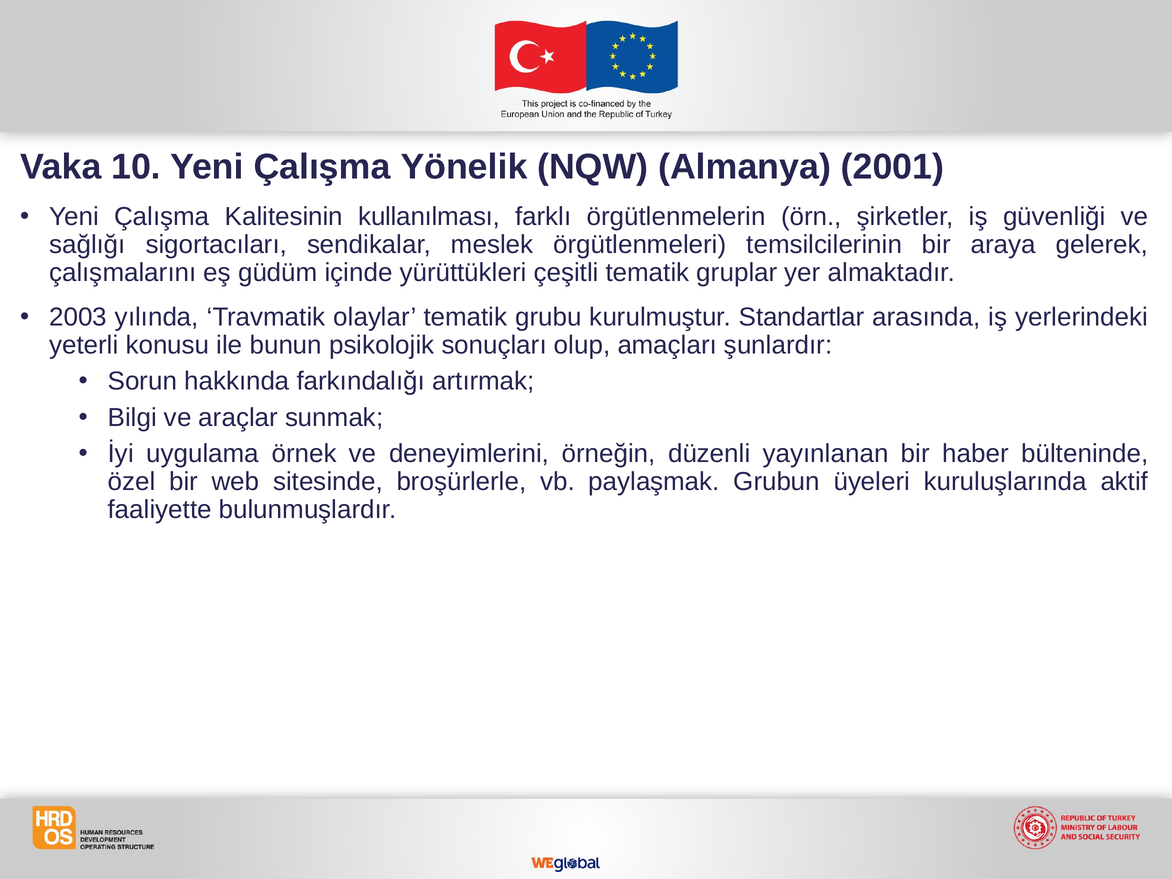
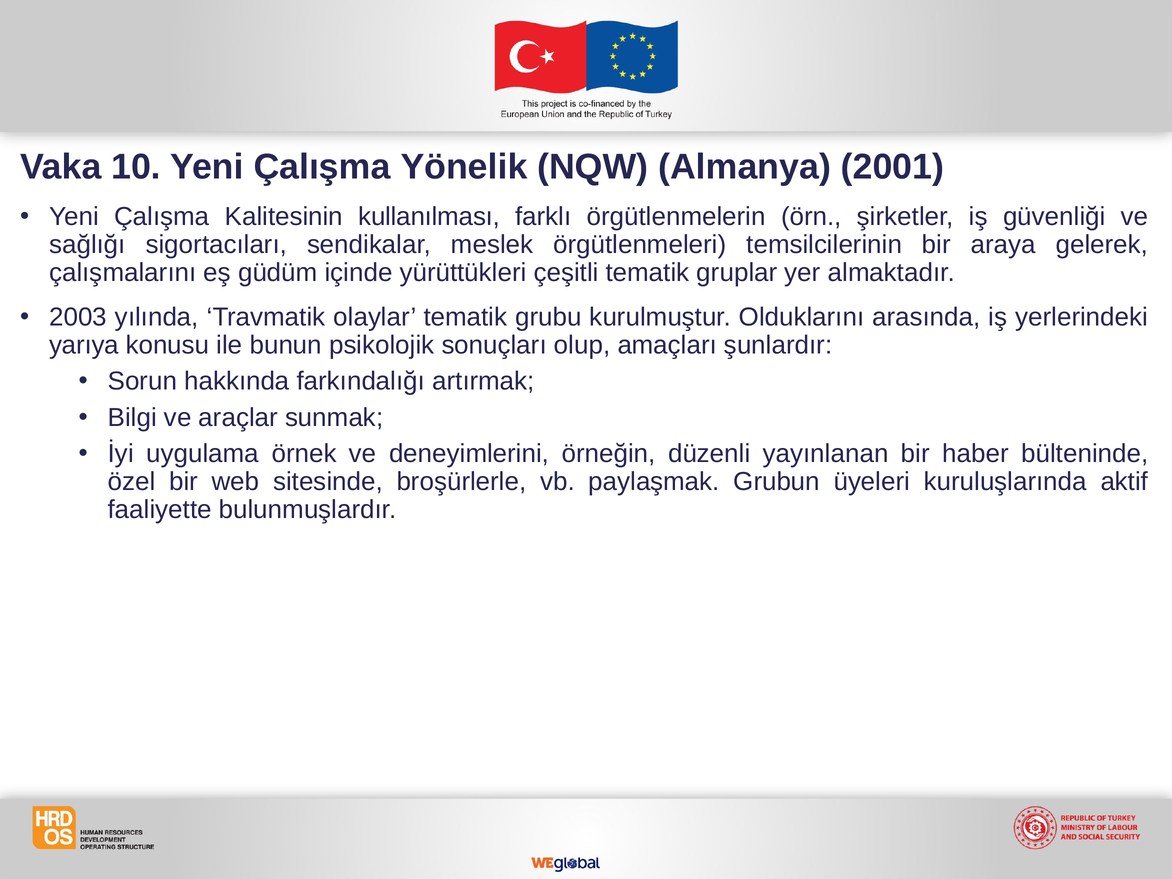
Standartlar: Standartlar -> Olduklarını (802, 317)
yeterli: yeterli -> yarıya (84, 345)
